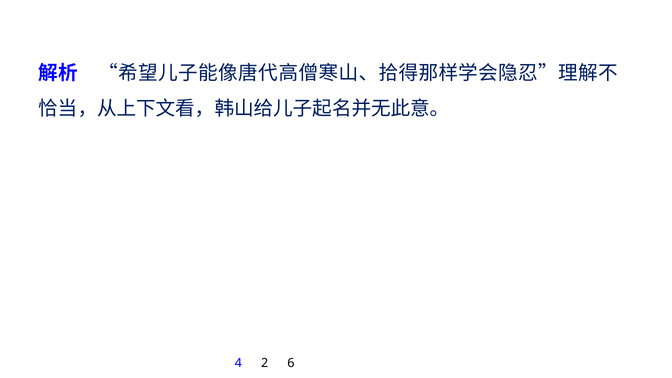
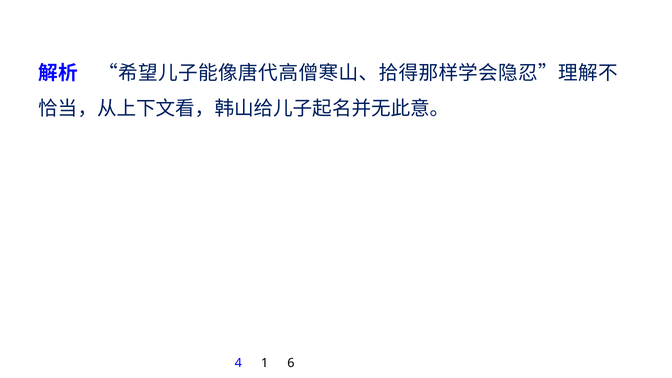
2: 2 -> 1 (265, 363)
